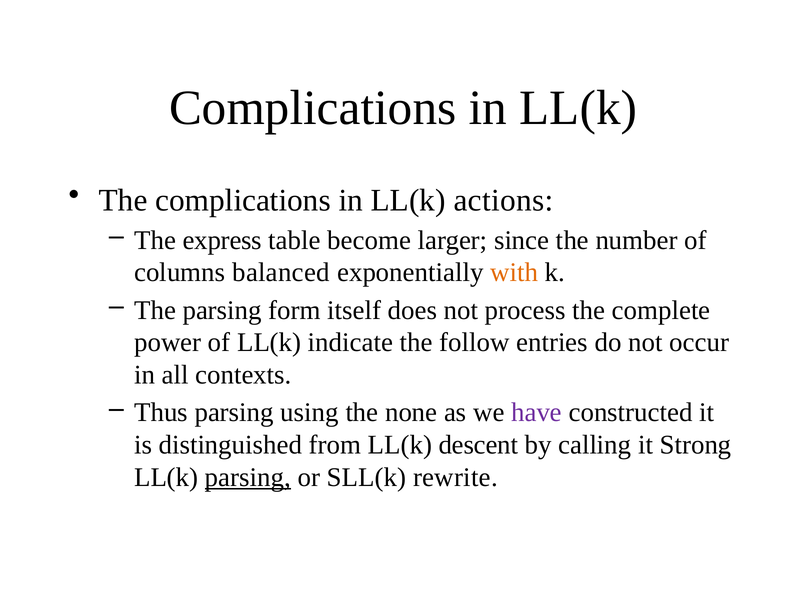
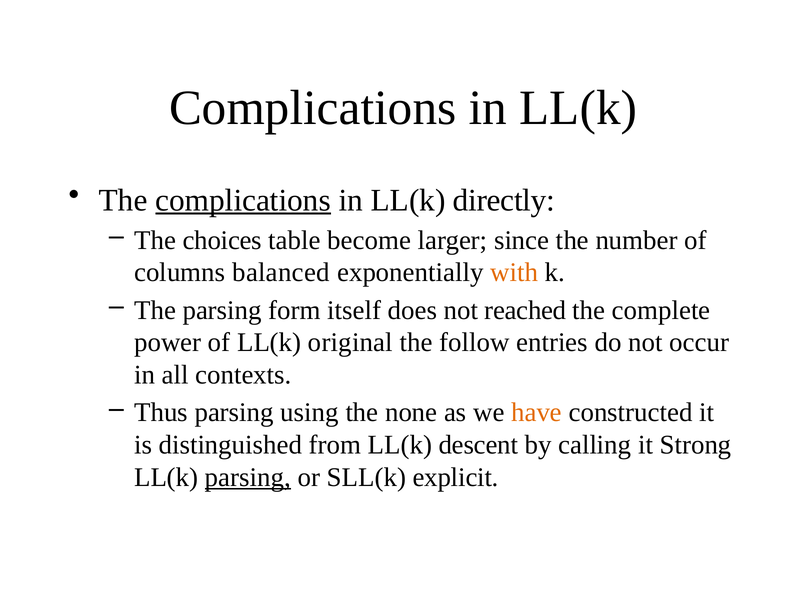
complications underline: none -> present (243, 200)
actions: actions -> directly (504, 200)
express: express -> choices (222, 240)
process: process -> reached (525, 310)
indicate: indicate -> original (350, 342)
have colour: purple -> orange (537, 412)
rewrite: rewrite -> explicit (456, 477)
